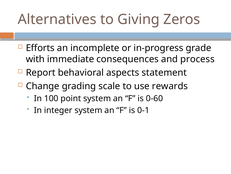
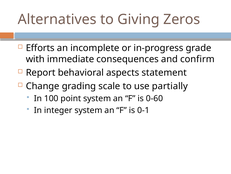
process: process -> confirm (197, 59)
rewards: rewards -> partially (170, 86)
